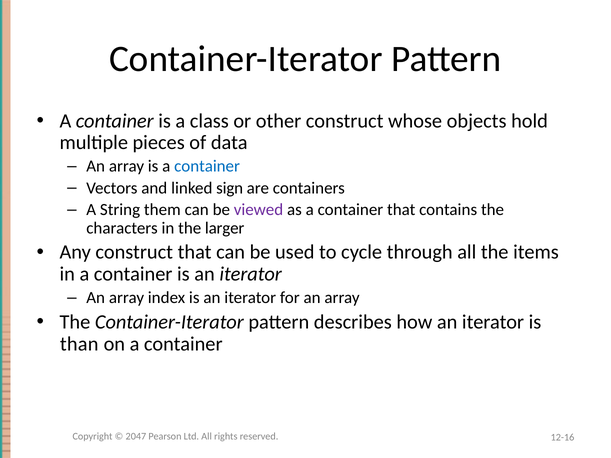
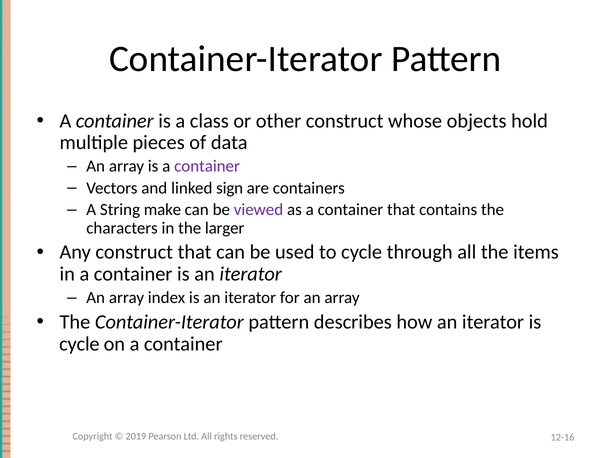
container colour: blue -> purple (207, 166)
them: them -> make (162, 210)
than: than -> cycle (79, 344)
2047: 2047 -> 2019 (136, 437)
